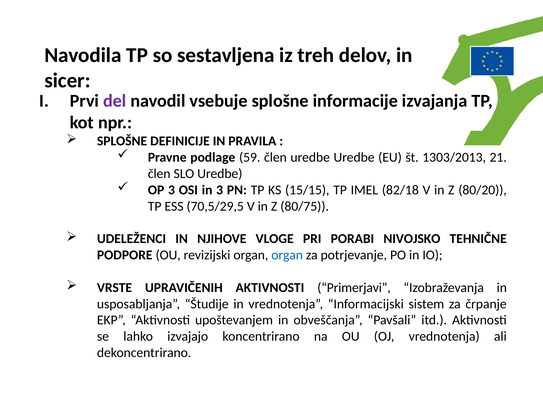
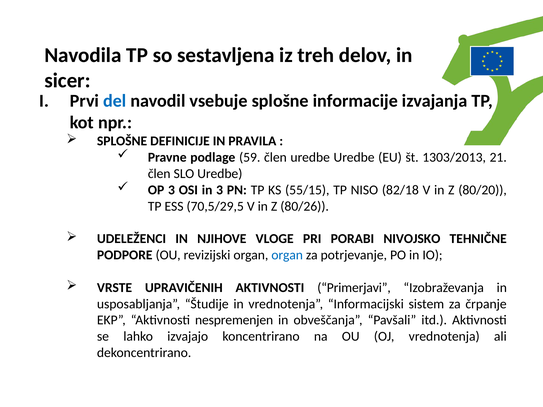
del colour: purple -> blue (115, 101)
15/15: 15/15 -> 55/15 (307, 190)
IMEL: IMEL -> NISO (364, 190)
80/75: 80/75 -> 80/26 (305, 206)
upoštevanjem: upoštevanjem -> nespremenjen (234, 320)
